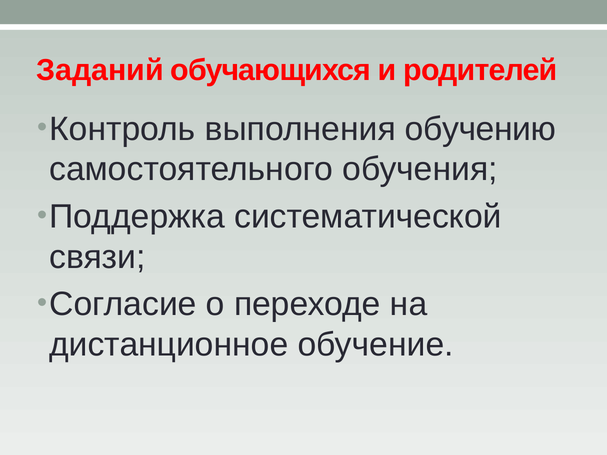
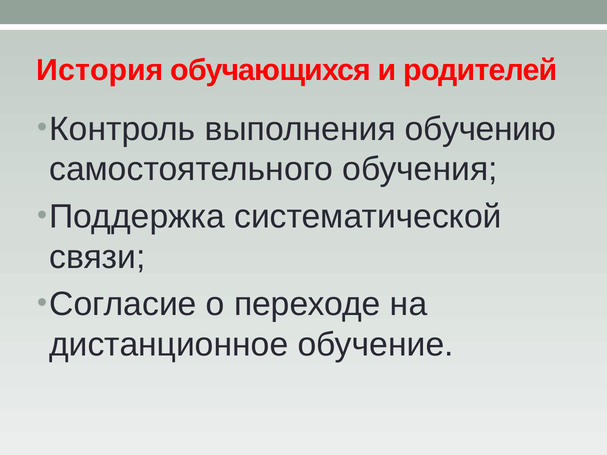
Заданий: Заданий -> История (100, 70)
